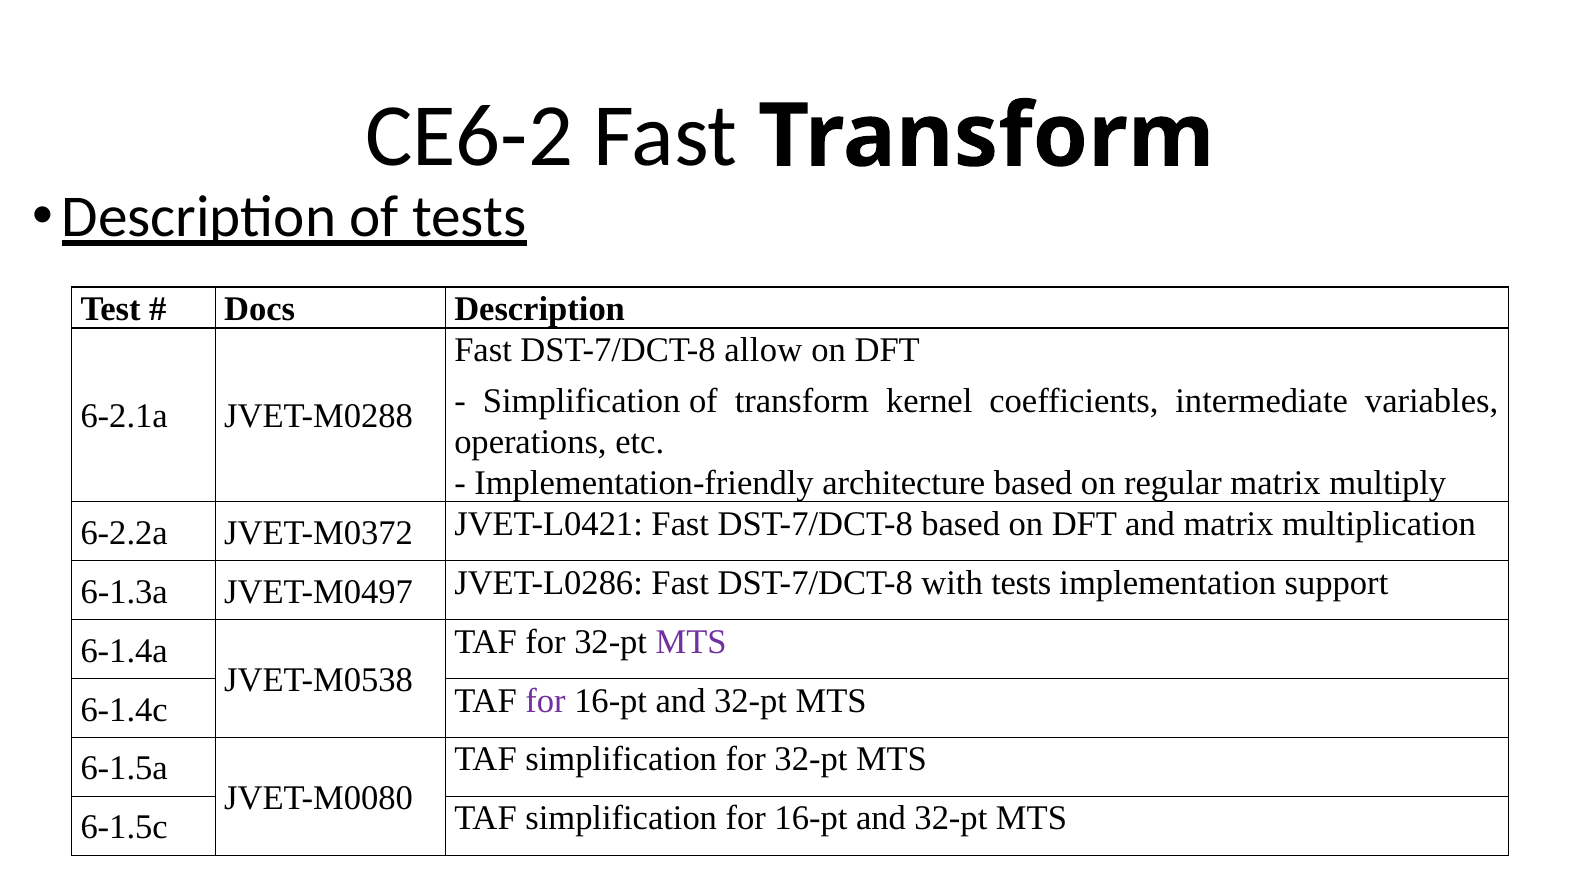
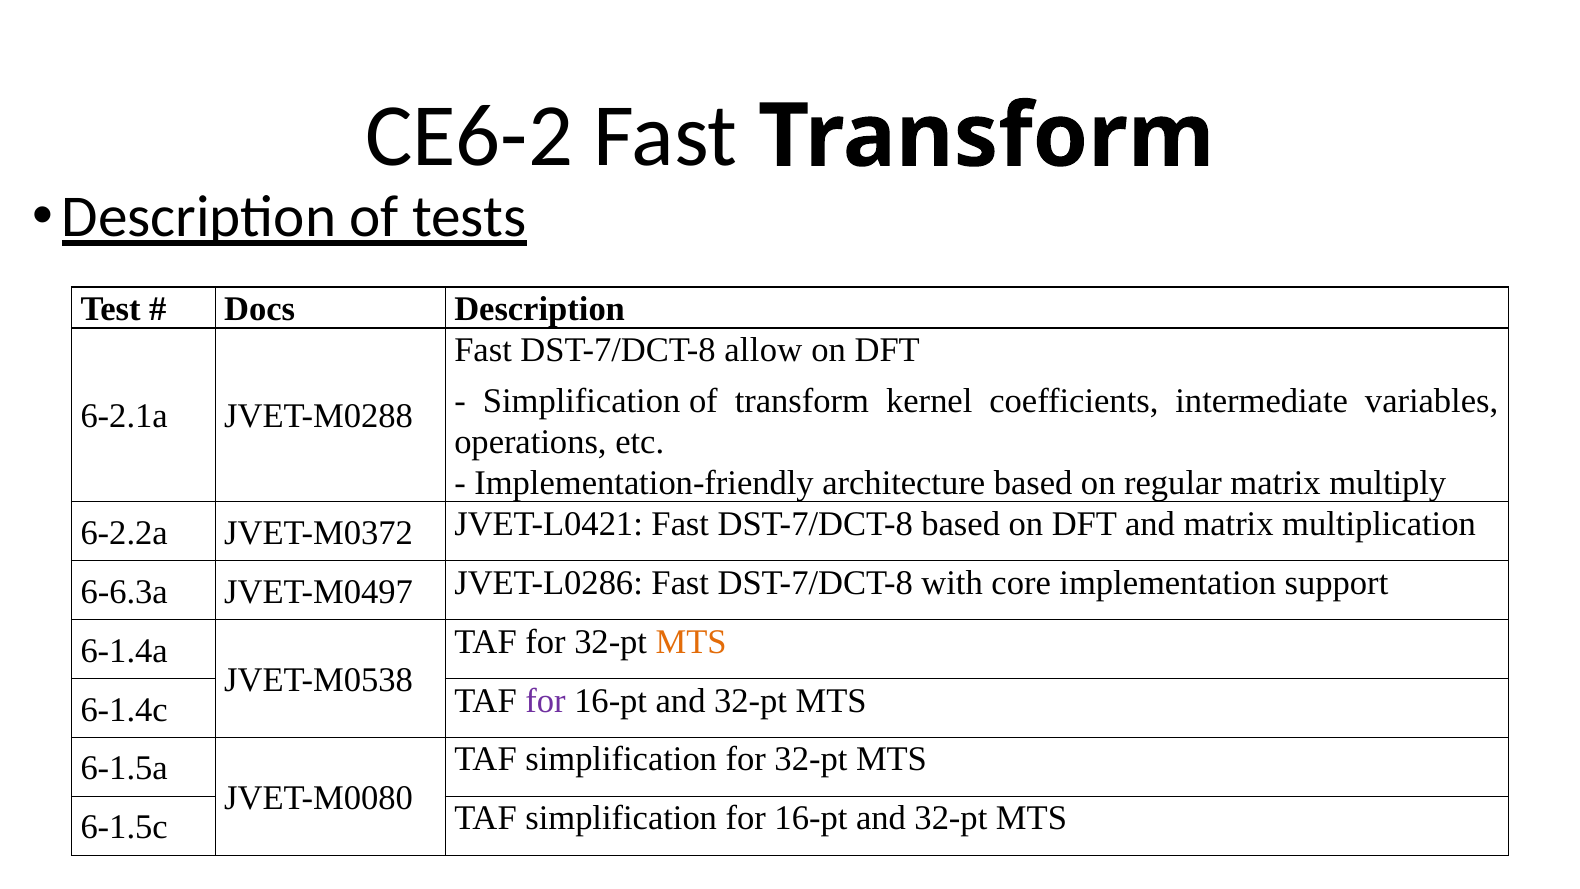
6-1.3a: 6-1.3a -> 6-6.3a (124, 592)
with tests: tests -> core (1021, 583)
MTS colour: purple -> orange (691, 642)
